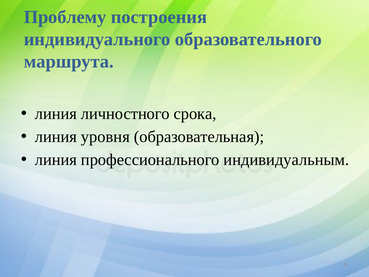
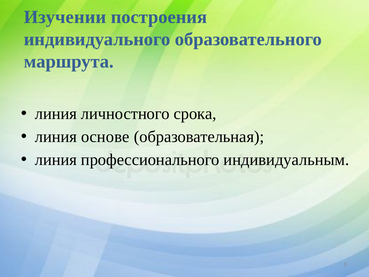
Проблему: Проблему -> Изучении (65, 17)
уровня: уровня -> основе (105, 137)
